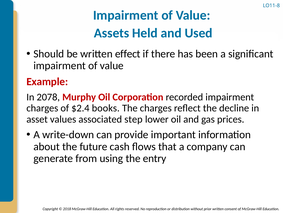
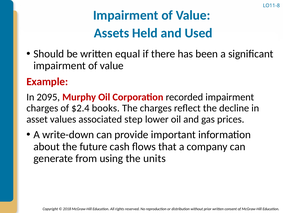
effect: effect -> equal (128, 54)
2078: 2078 -> 2095 (48, 97)
entry: entry -> units (154, 158)
